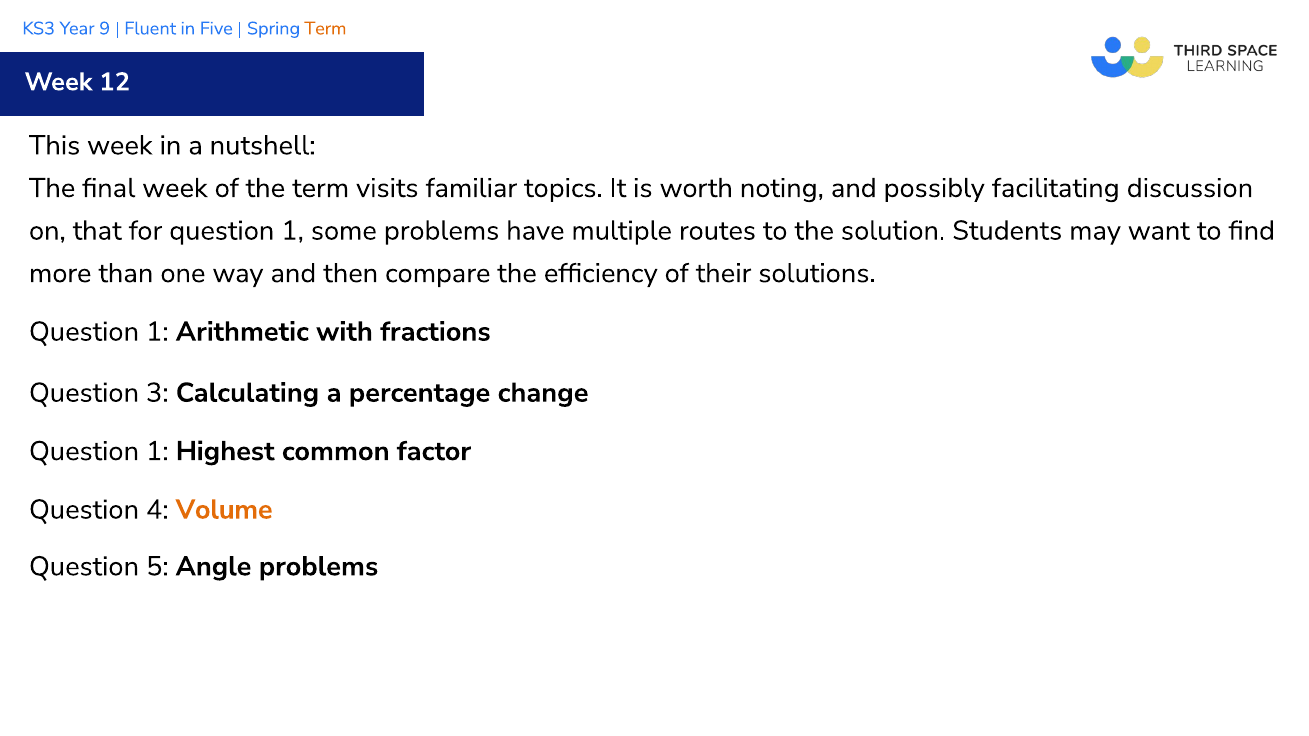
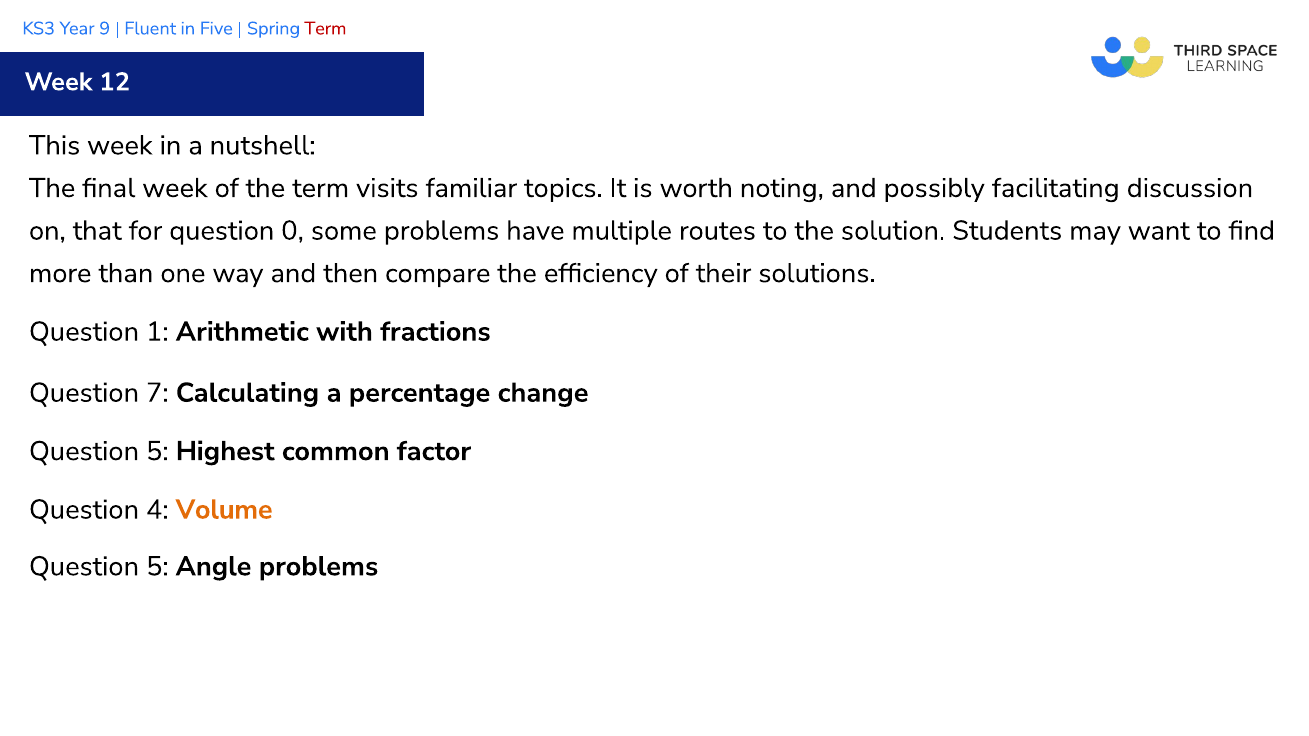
Term colour: orange -> red (325, 28)
for question 1: 1 -> 0 (293, 231)
3: 3 -> 7 (157, 393)
1: 1 -> 5 (157, 451)
